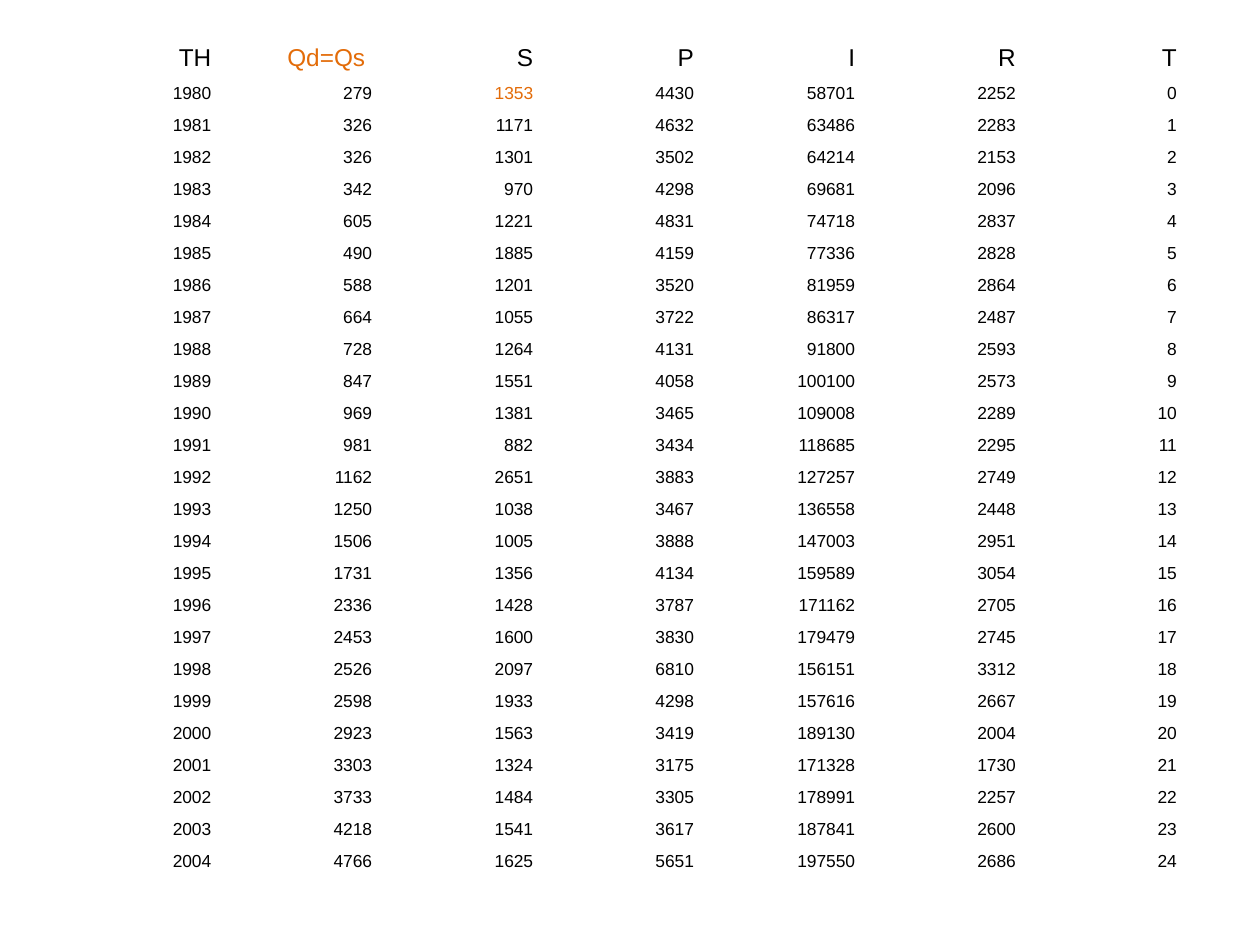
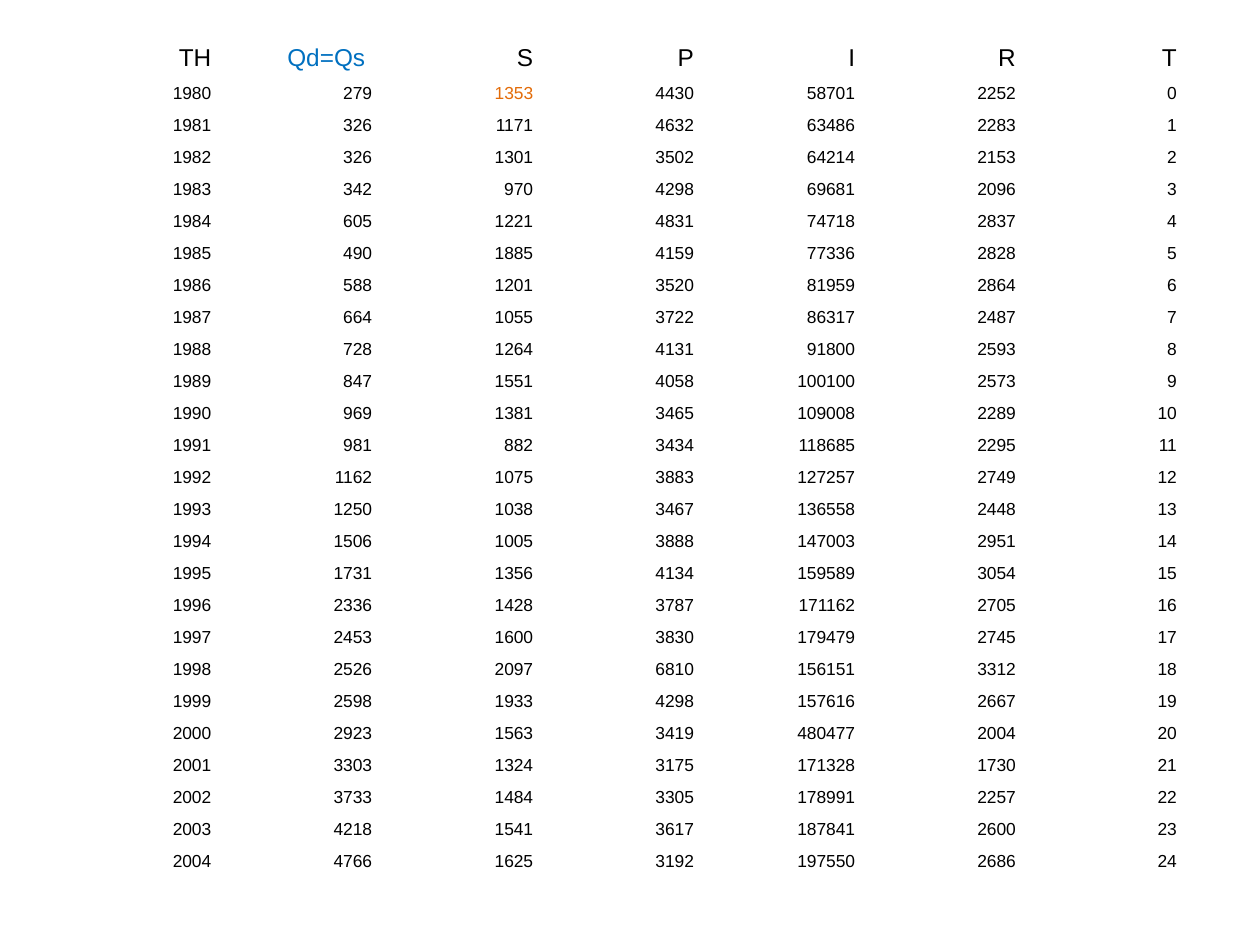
Qd=Qs colour: orange -> blue (326, 58)
2651: 2651 -> 1075 (514, 478)
189130: 189130 -> 480477 (826, 734)
5651: 5651 -> 3192 (675, 862)
